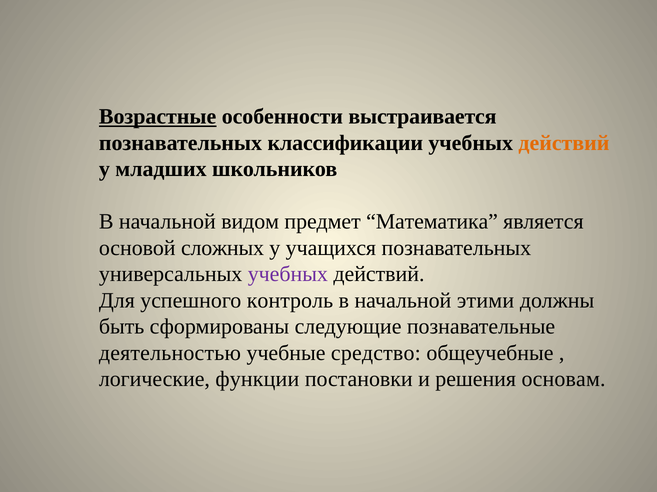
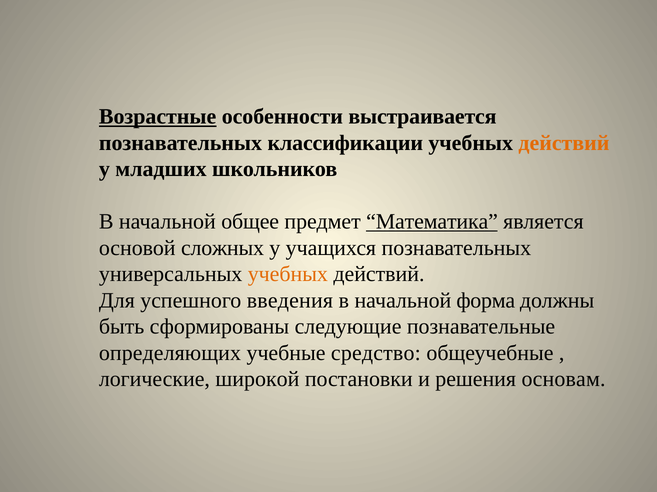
видом: видом -> общее (250, 222)
Математика underline: none -> present (432, 222)
учебных colour: purple -> orange (288, 275)
контроль: контроль -> введения (290, 301)
этими: этими -> форма (486, 301)
деятельностью: деятельностью -> определяющих (170, 353)
функции: функции -> широкой (257, 380)
